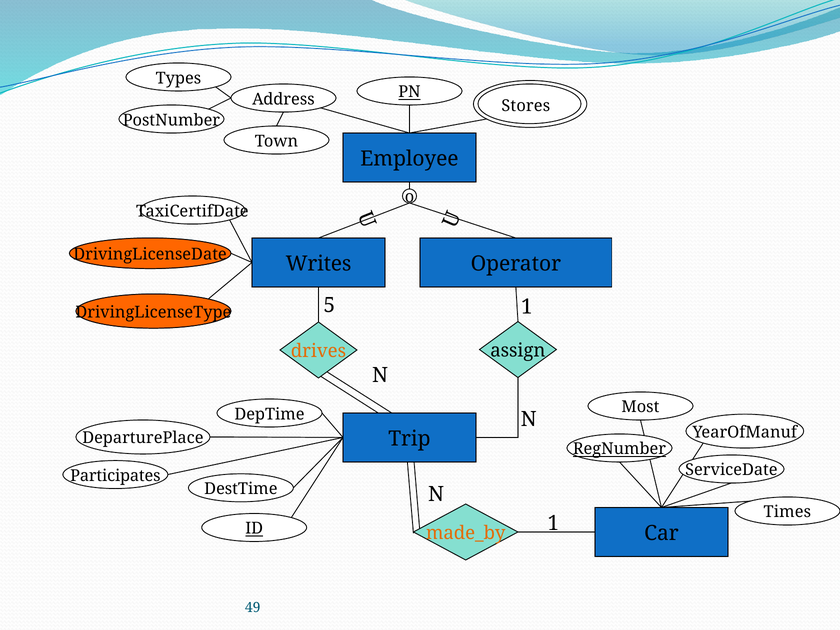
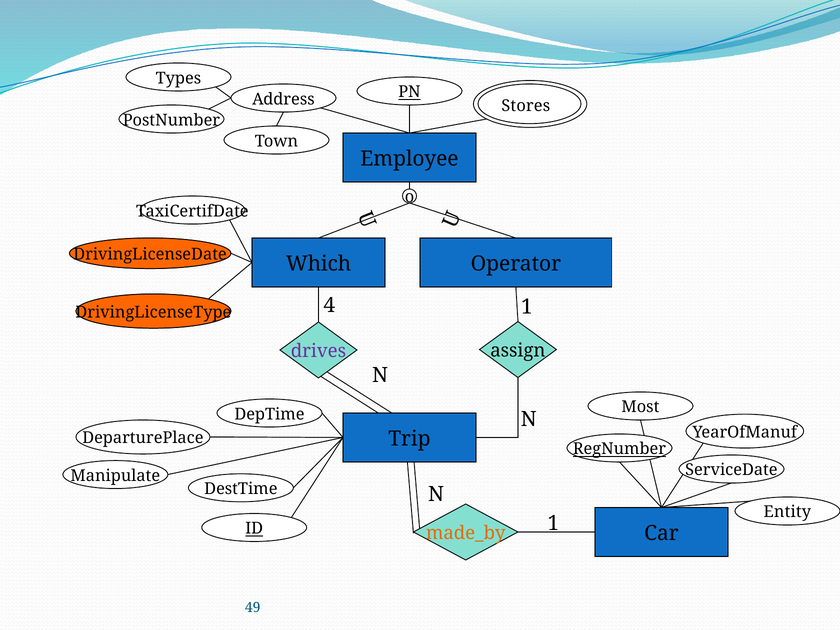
Writes: Writes -> Which (318, 264)
5: 5 -> 4 (329, 305)
drives colour: orange -> purple (318, 351)
Participates: Participates -> Manipulate (115, 476)
Times: Times -> Entity (787, 512)
